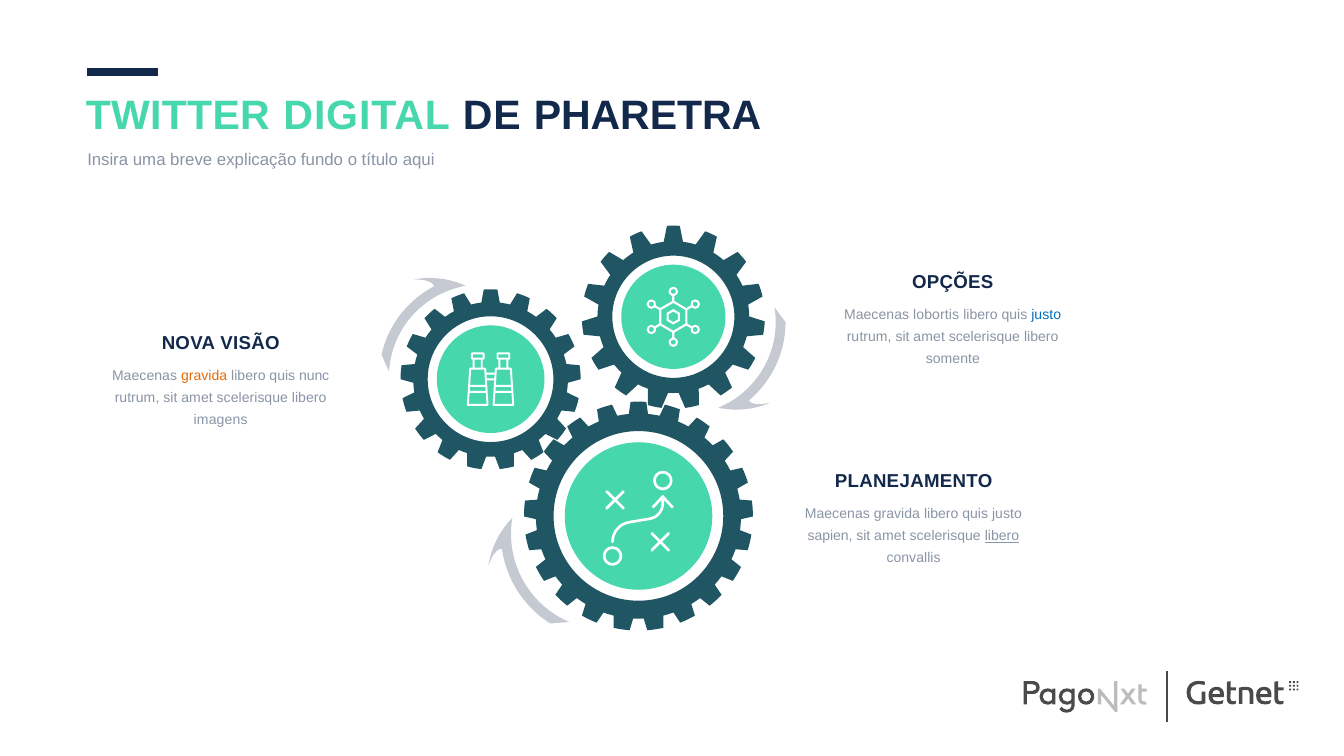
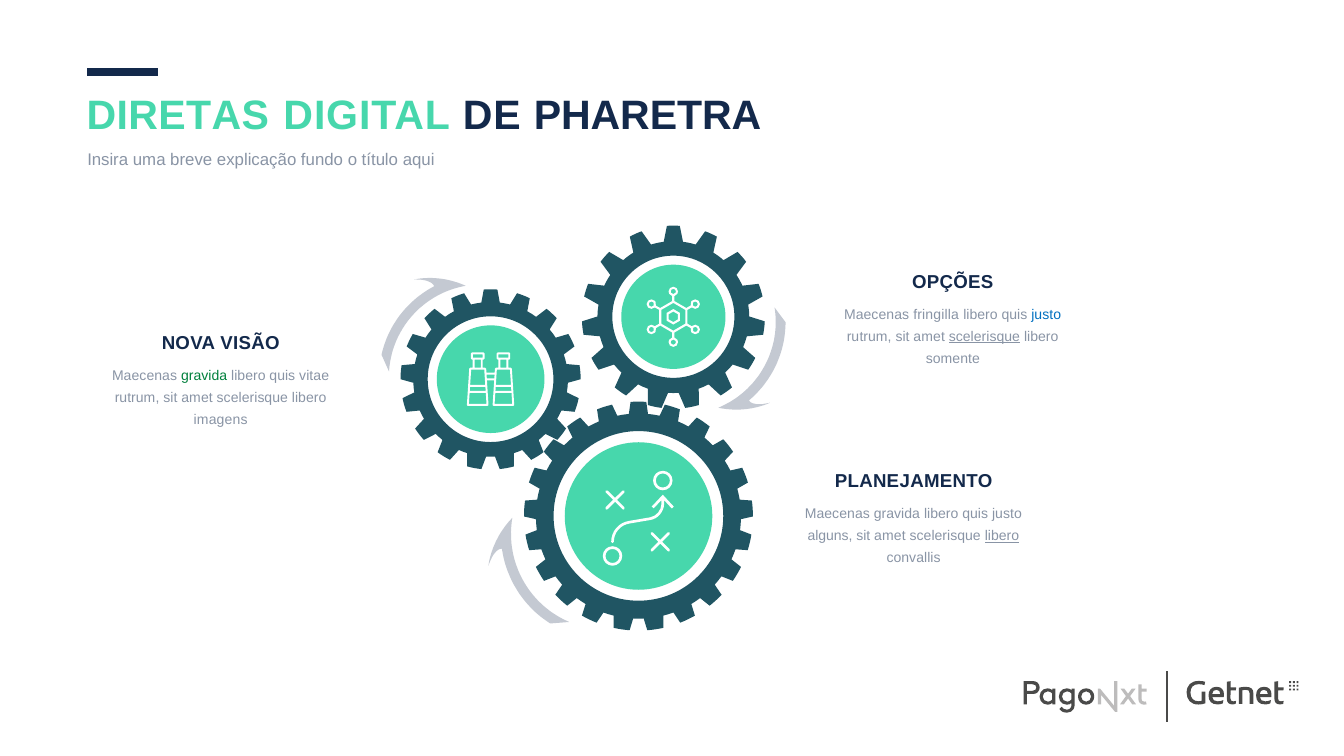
TWITTER: TWITTER -> DIRETAS (178, 116)
lobortis: lobortis -> fringilla (936, 315)
scelerisque underline: none -> present (984, 337)
gravida colour: orange -> green (204, 376)
nunc: nunc -> vitae (314, 376)
sapien: sapien -> alguns (830, 536)
